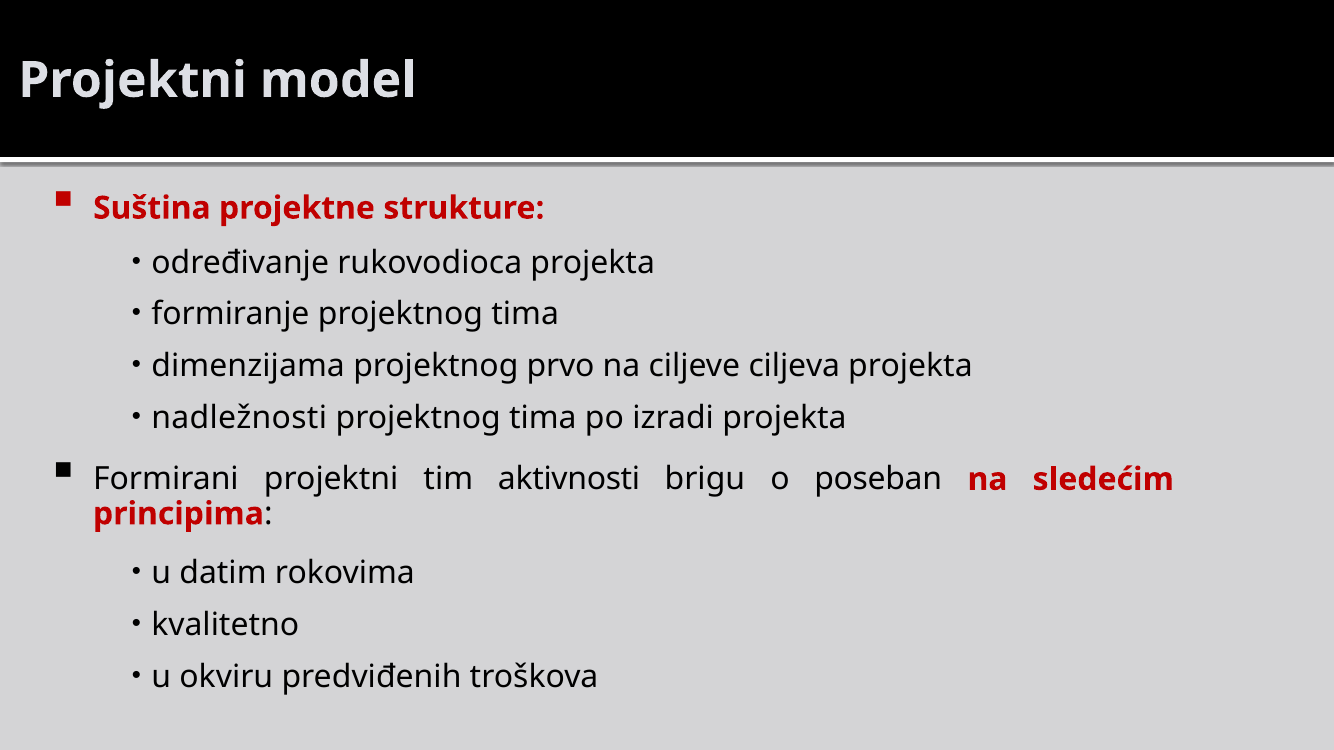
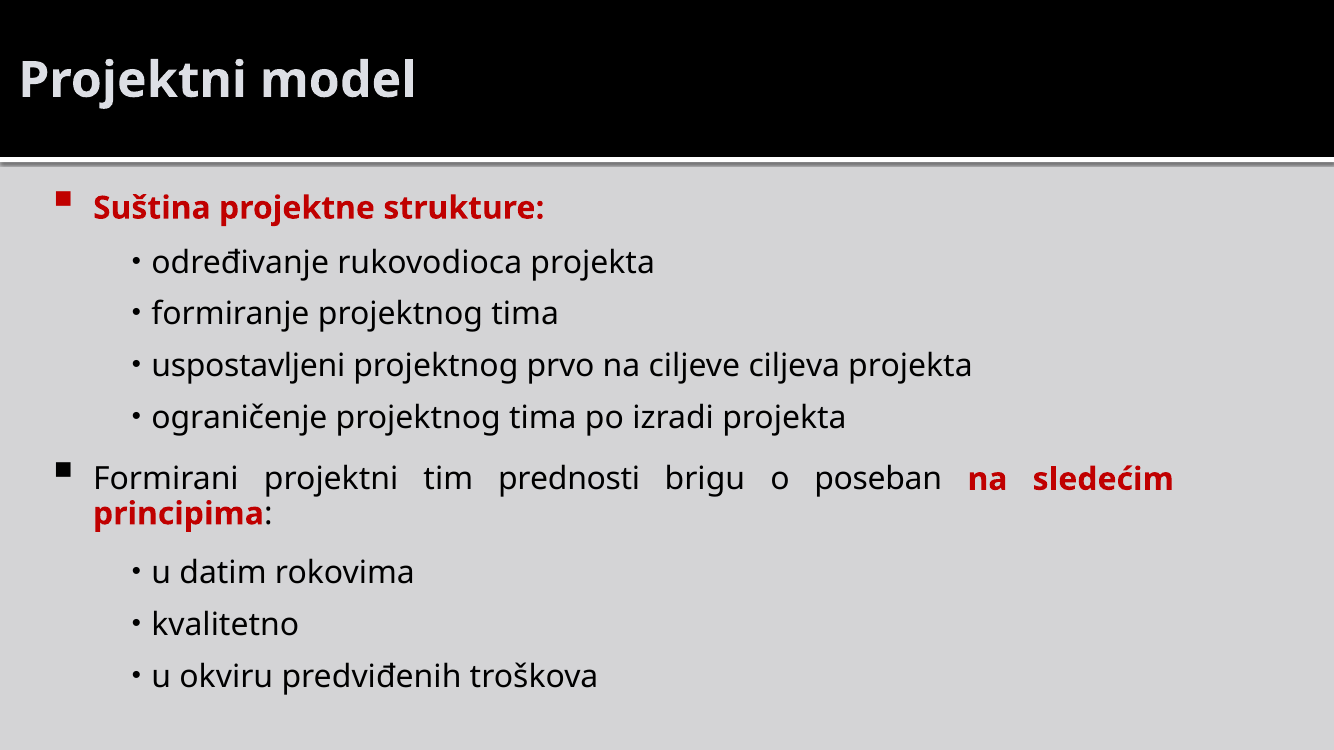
dimenzijama: dimenzijama -> uspostavljeni (248, 366)
nadležnosti: nadležnosti -> ograničenje (239, 418)
aktivnosti: aktivnosti -> prednosti (569, 480)
